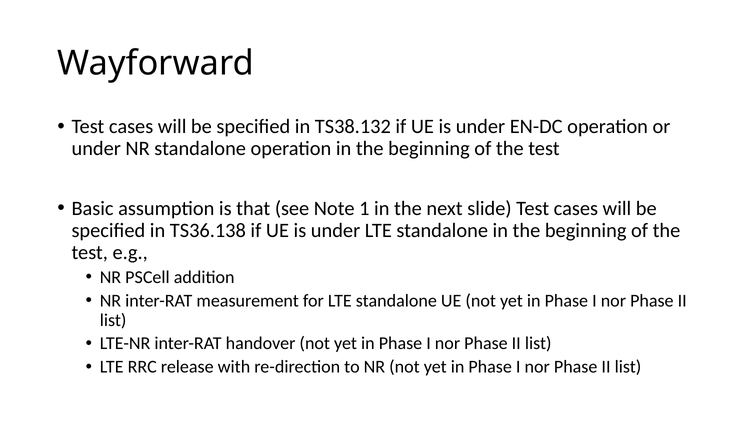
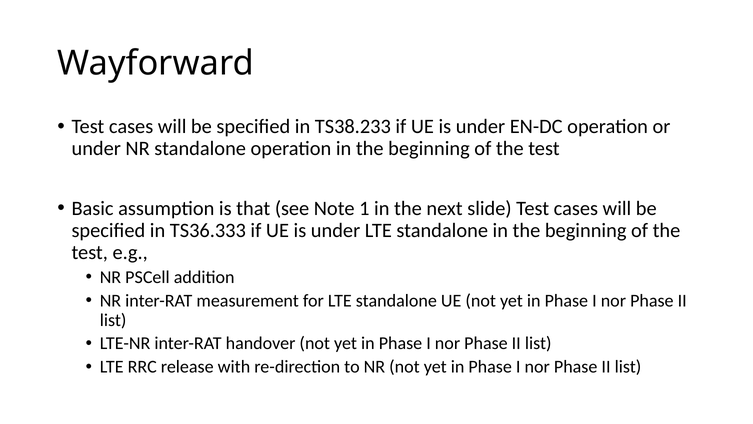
TS38.132: TS38.132 -> TS38.233 (353, 126)
TS36.138: TS36.138 -> TS36.333 (208, 230)
